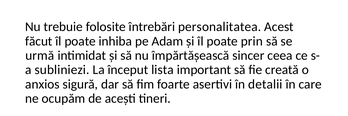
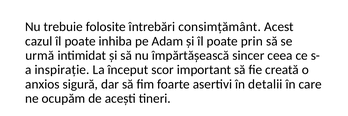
personalitatea: personalitatea -> consimțământ (220, 27)
făcut: făcut -> cazul (39, 41)
subliniezi: subliniezi -> inspirație (62, 70)
lista: lista -> scor (163, 70)
